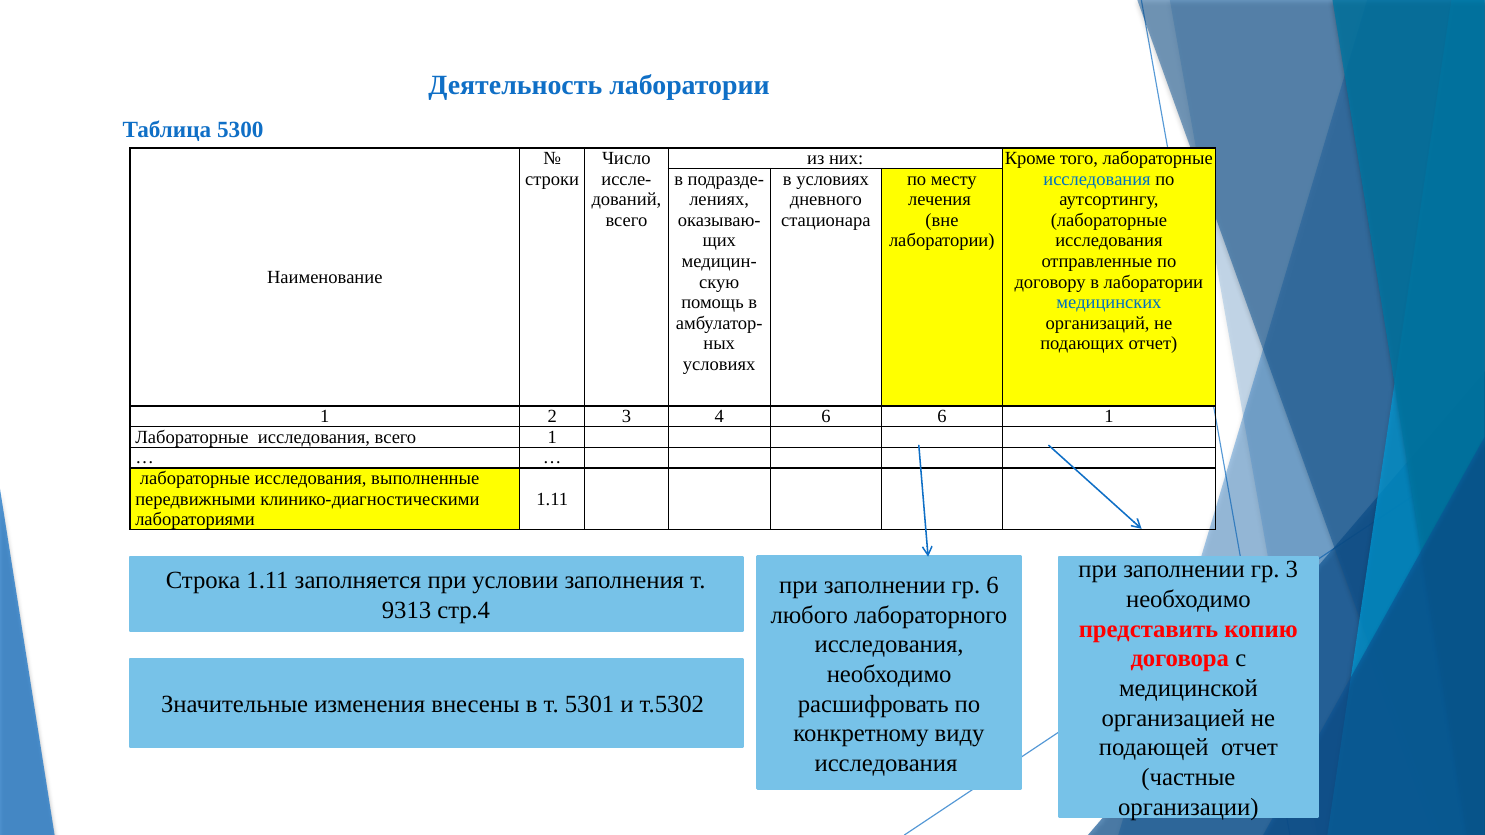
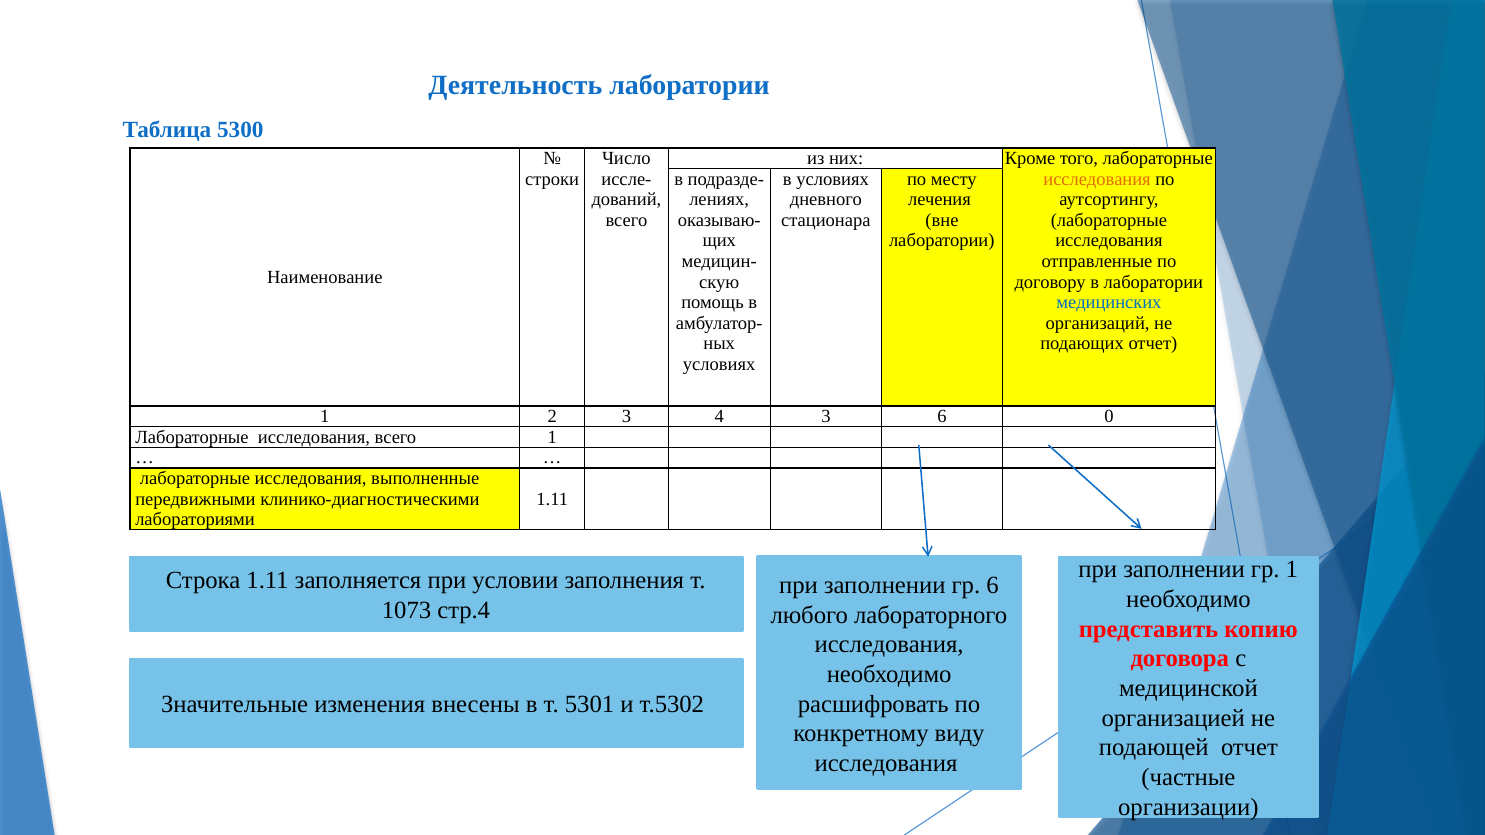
исследования colour: blue -> orange (1097, 179)
4 6: 6 -> 3 (826, 417)
6 1: 1 -> 0 (1109, 417)
гр 3: 3 -> 1 (1292, 570)
9313: 9313 -> 1073 (407, 611)
